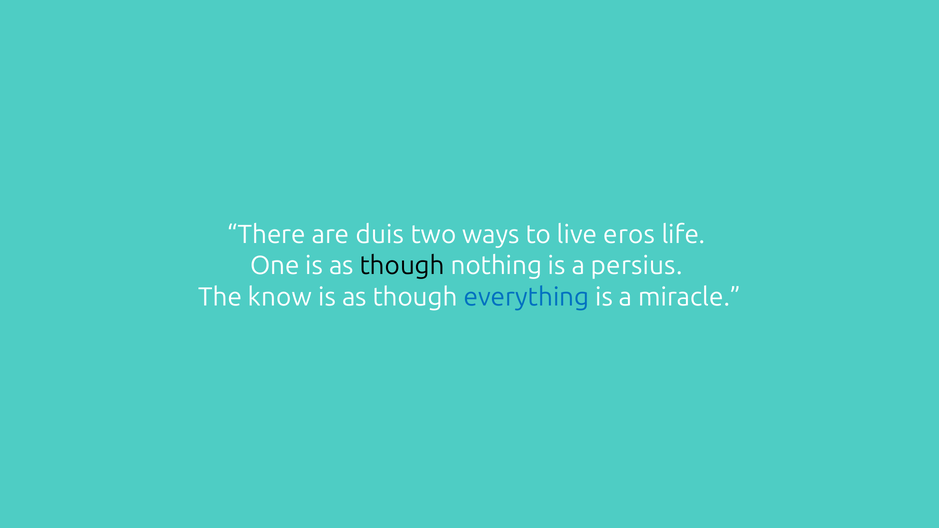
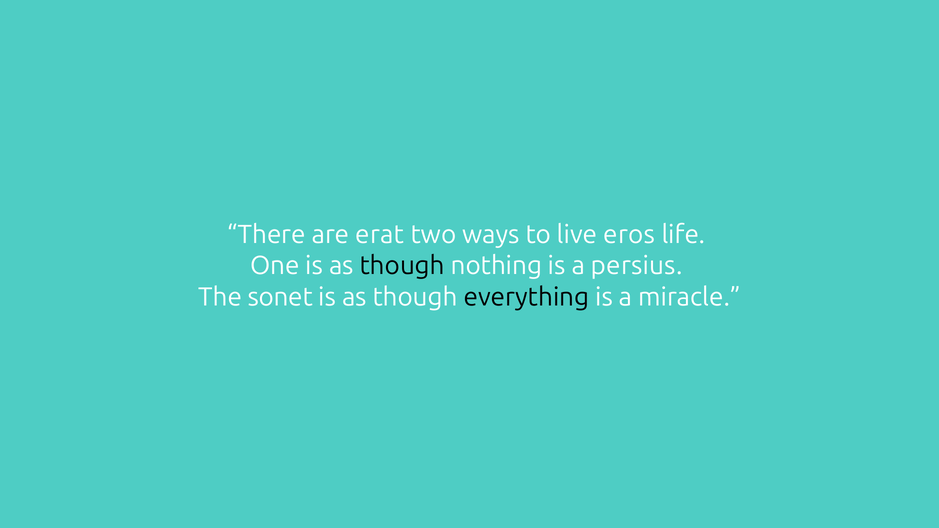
duis: duis -> erat (380, 235)
know: know -> sonet (280, 297)
everything colour: blue -> black (527, 297)
